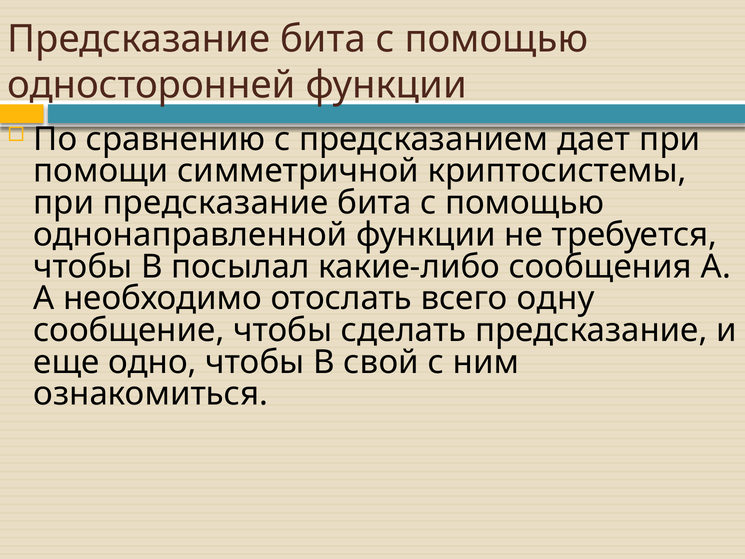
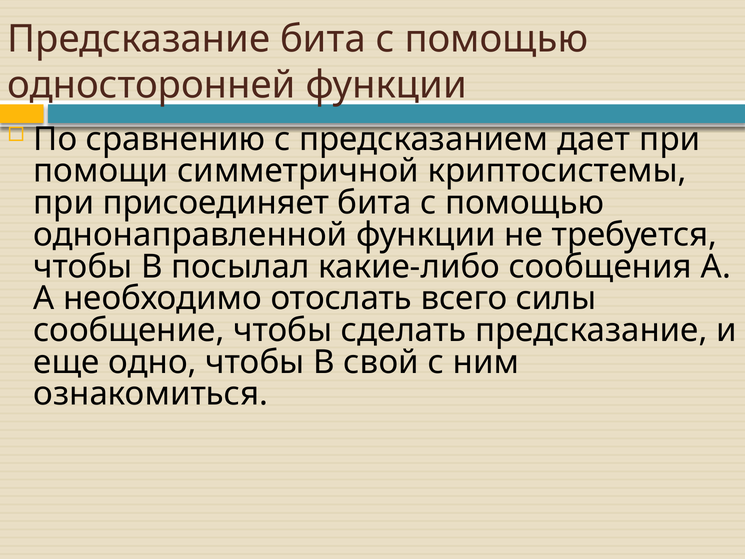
при предсказание: предсказание -> присоединяет (216, 203)
одну: одну -> силы (556, 298)
